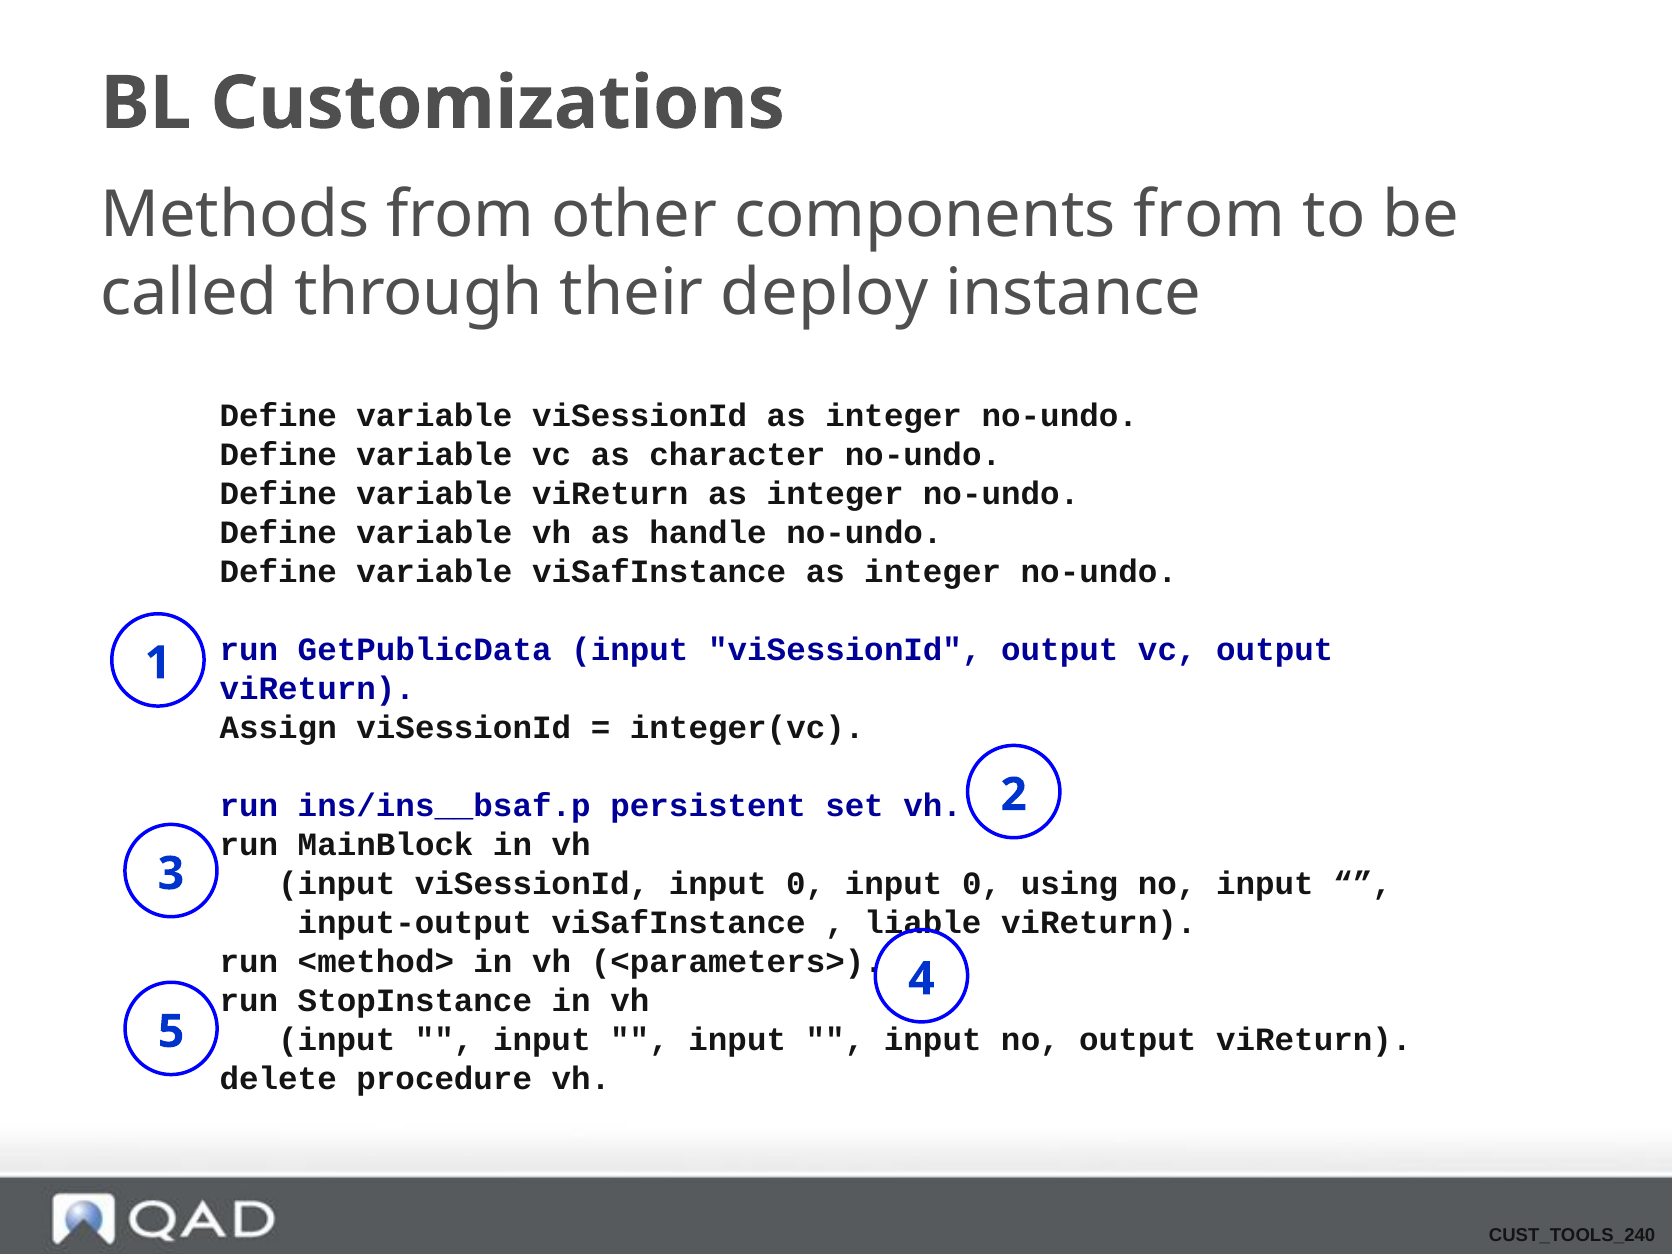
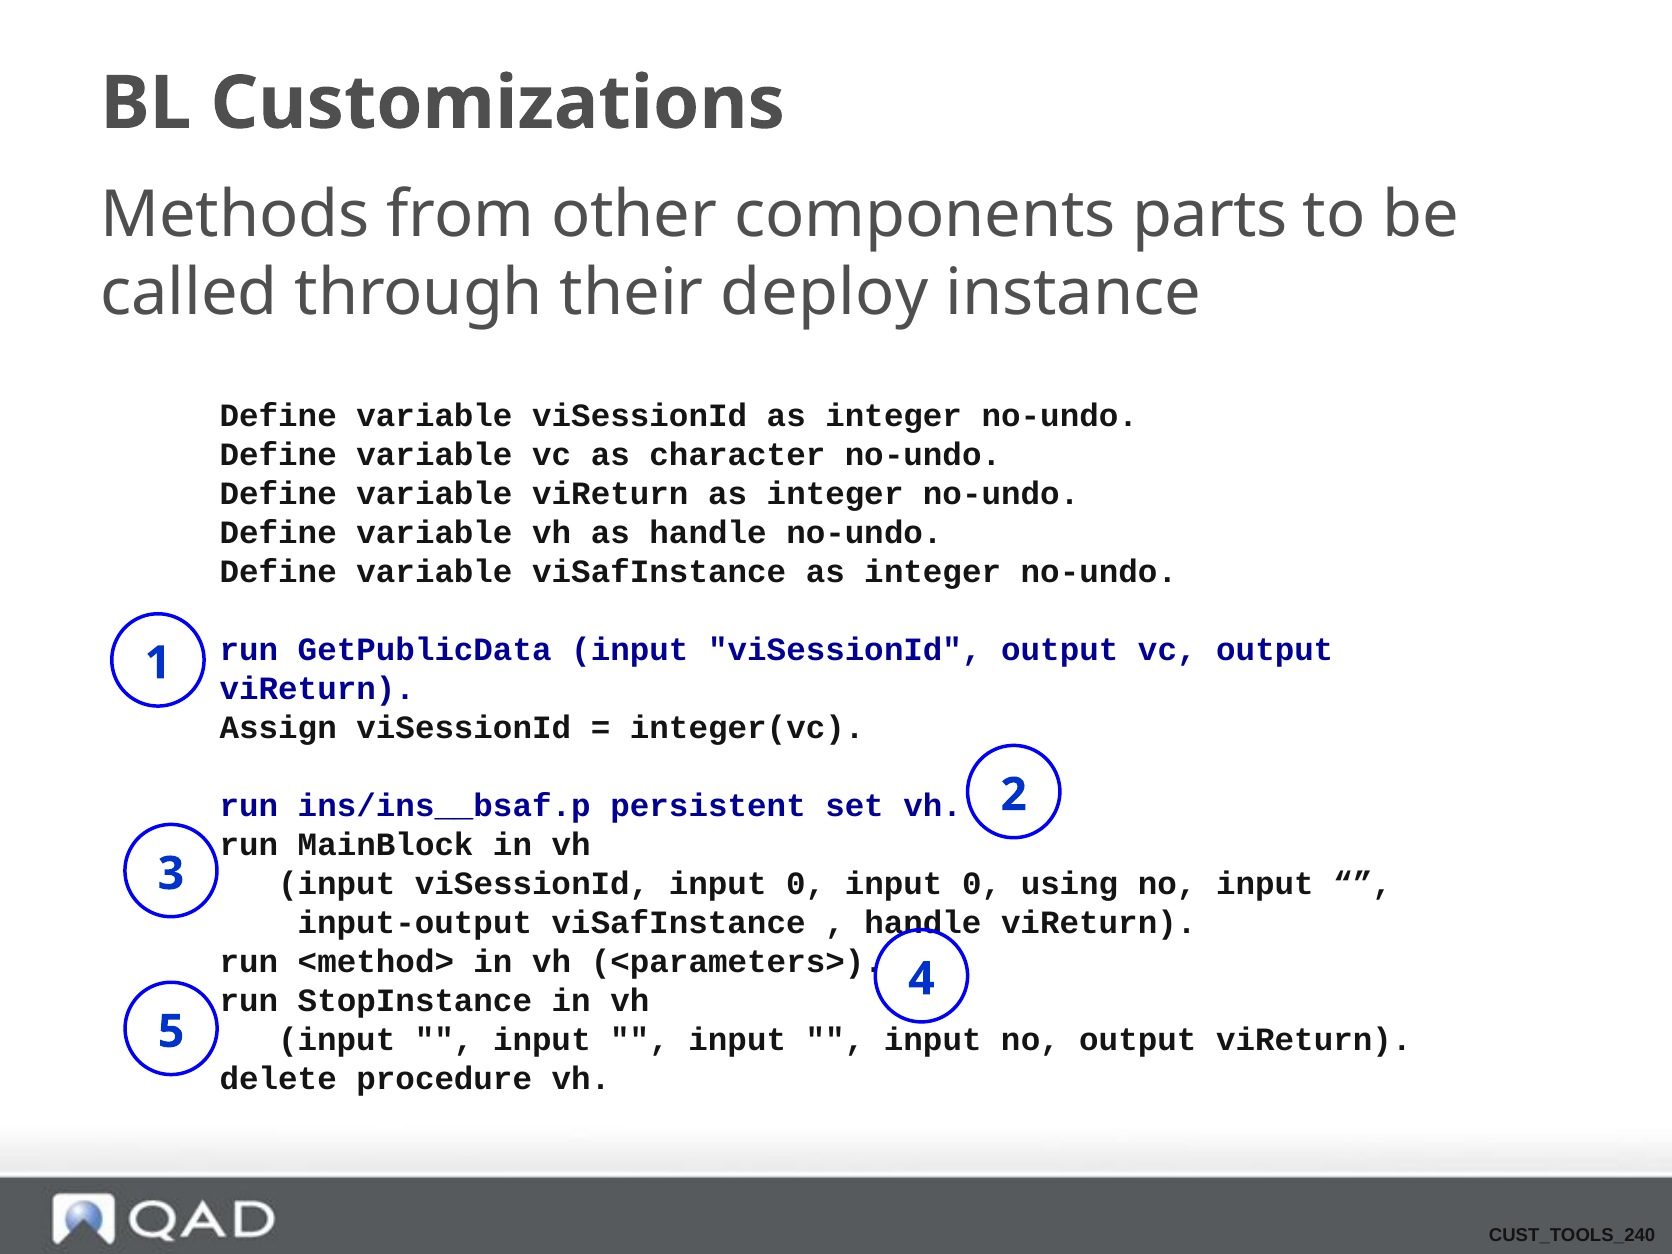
components from: from -> parts (1210, 215)
liable: liable -> handle (923, 923)
